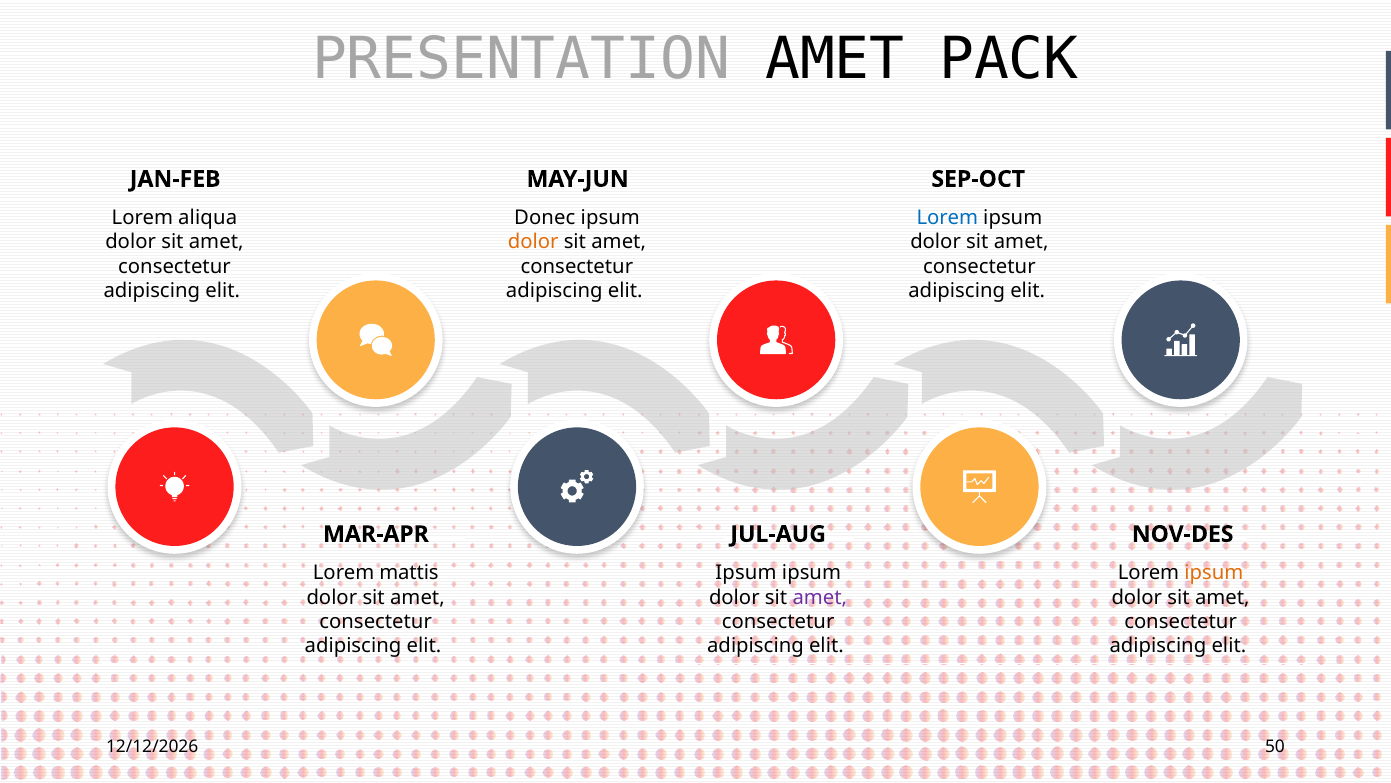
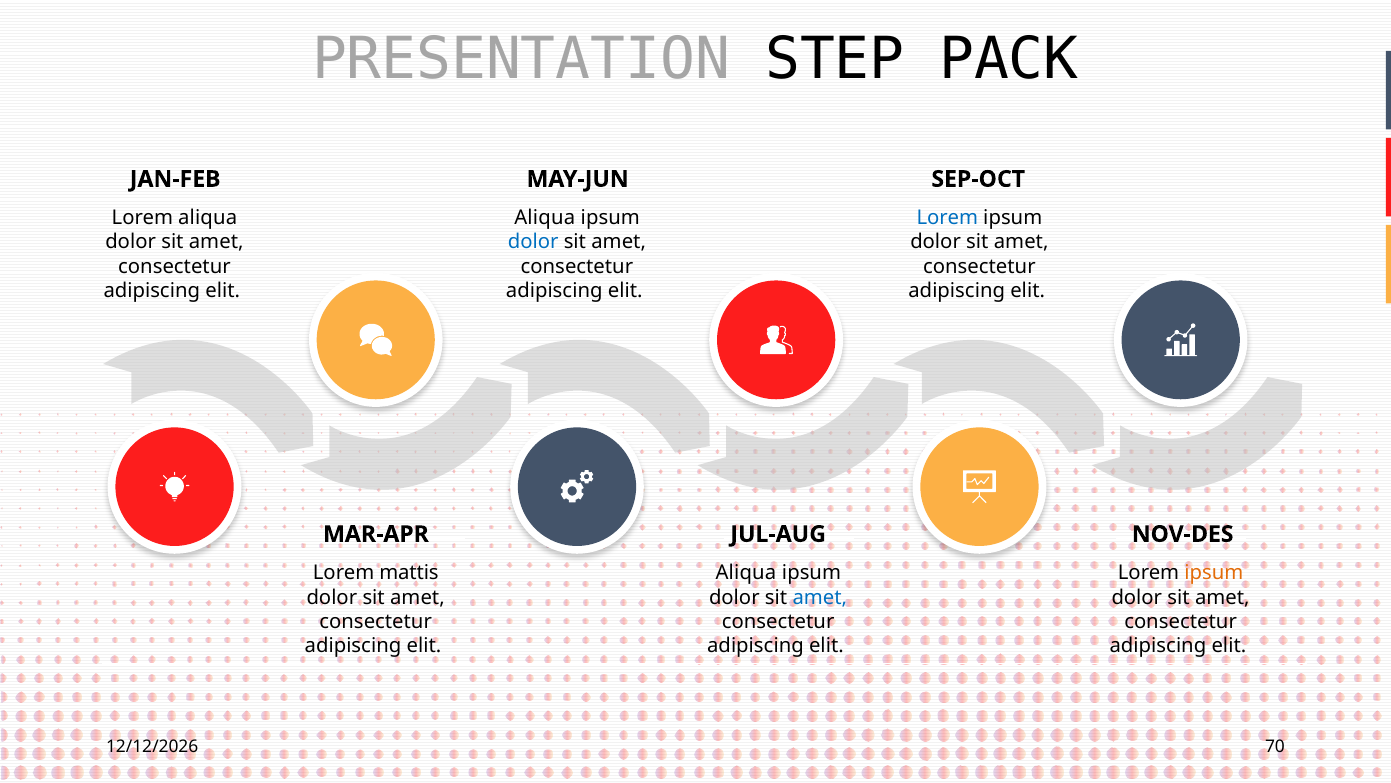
PRESENTATION AMET: AMET -> STEP (835, 59)
Donec: Donec -> Aliqua (545, 218)
dolor colour: orange -> blue (533, 242)
Ipsum: Ipsum -> Aliqua (746, 573)
amet colour: purple -> blue (820, 597)
50: 50 -> 70 (1275, 746)
